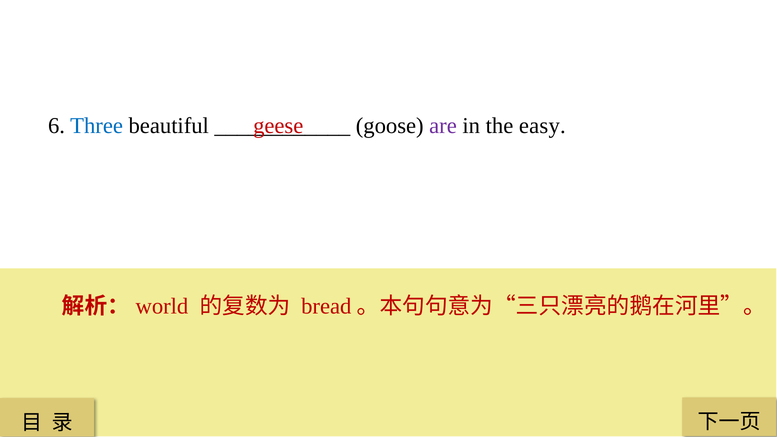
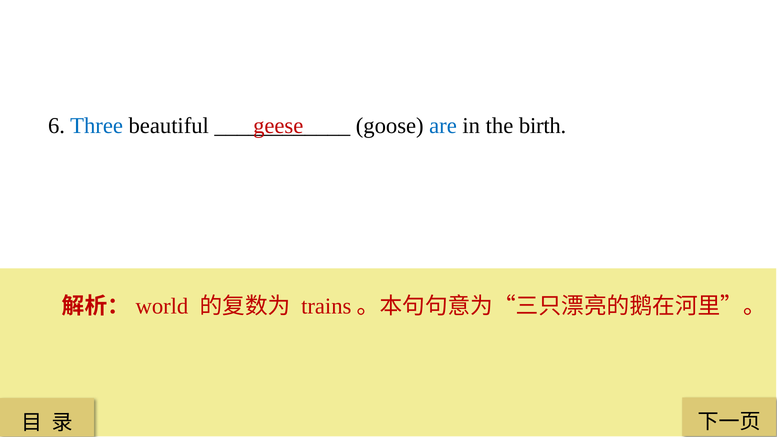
are colour: purple -> blue (443, 126)
easy: easy -> birth (543, 126)
bread: bread -> trains (326, 306)
